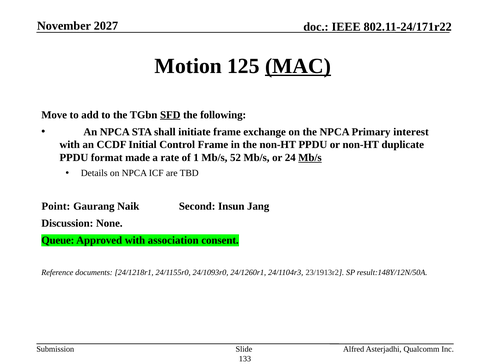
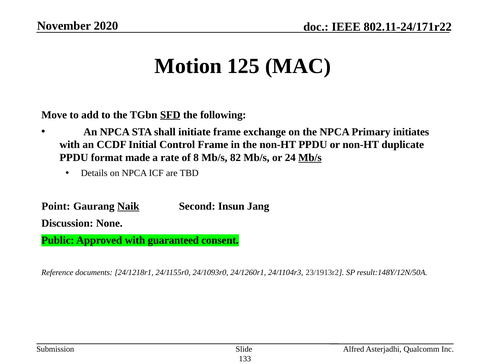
2027: 2027 -> 2020 (106, 26)
MAC underline: present -> none (298, 66)
interest: interest -> initiates (411, 132)
1: 1 -> 8 (196, 158)
52: 52 -> 82 (236, 158)
Naik underline: none -> present (128, 207)
Queue: Queue -> Public (58, 241)
association: association -> guaranteed (173, 241)
